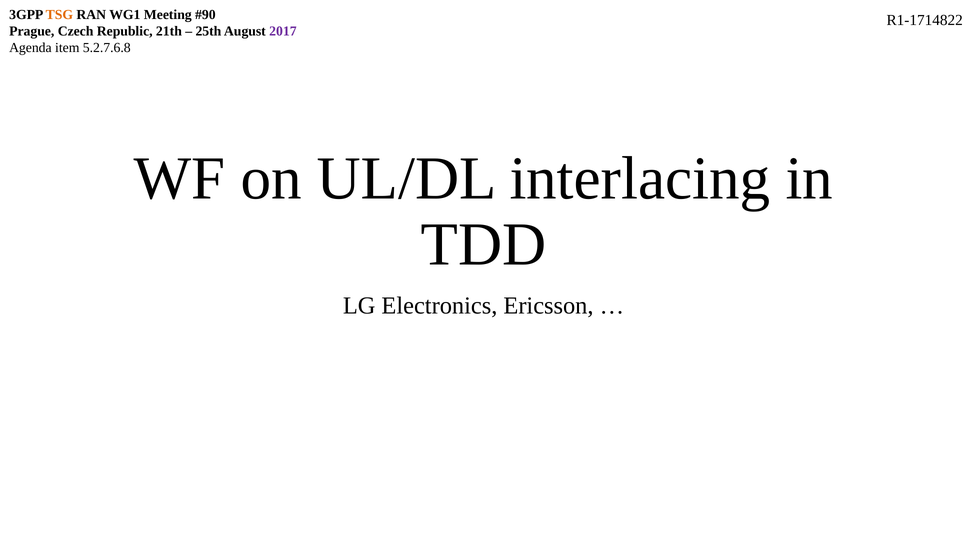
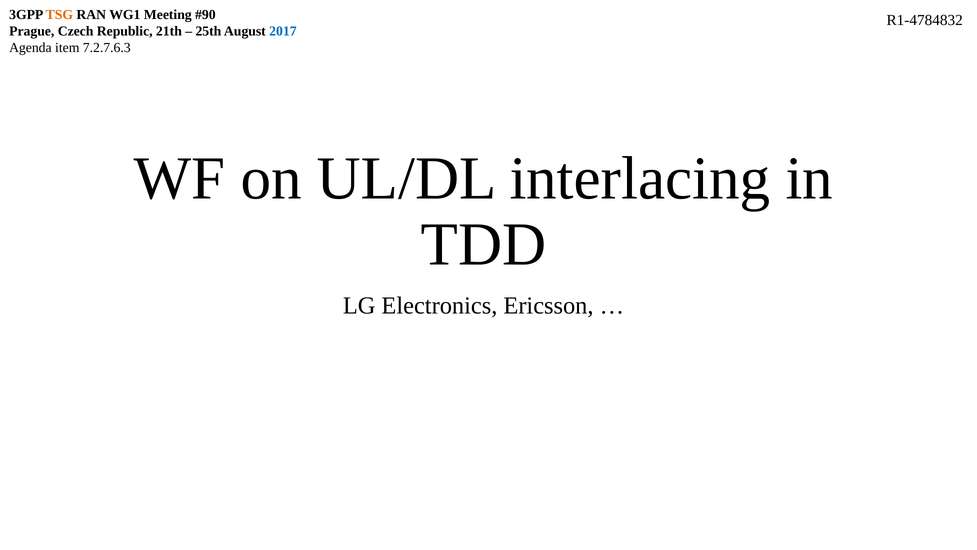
R1-1714822: R1-1714822 -> R1-4784832 (925, 20)
2017 colour: purple -> blue (283, 31)
5.2.7.6.8: 5.2.7.6.8 -> 7.2.7.6.3 (107, 48)
